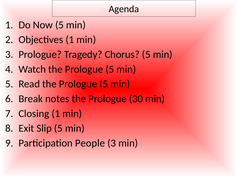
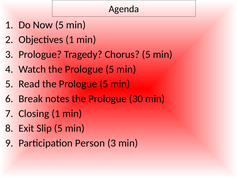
People: People -> Person (90, 143)
